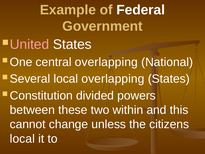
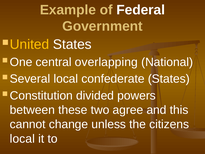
United colour: pink -> yellow (29, 44)
local overlapping: overlapping -> confederate (113, 79)
within: within -> agree (128, 110)
